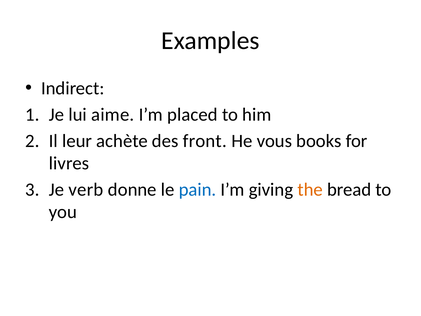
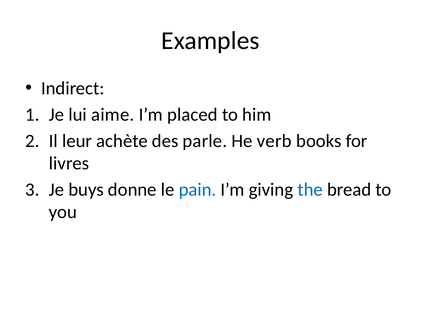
front: front -> parle (205, 141)
vous: vous -> verb (274, 141)
verb: verb -> buys (86, 189)
the colour: orange -> blue (310, 189)
